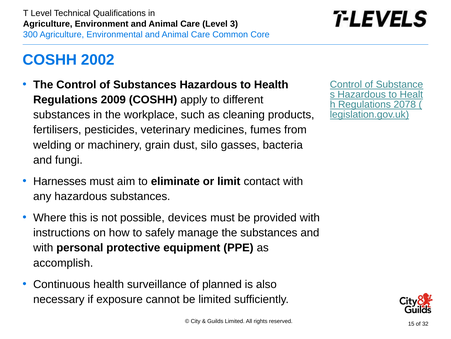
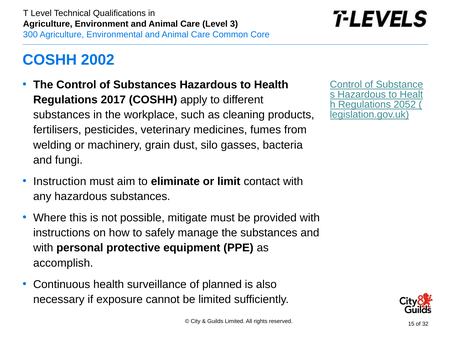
2009: 2009 -> 2017 (113, 100)
2078: 2078 -> 2052 (405, 104)
Harnesses: Harnesses -> Instruction (60, 181)
devices: devices -> mitigate (187, 217)
